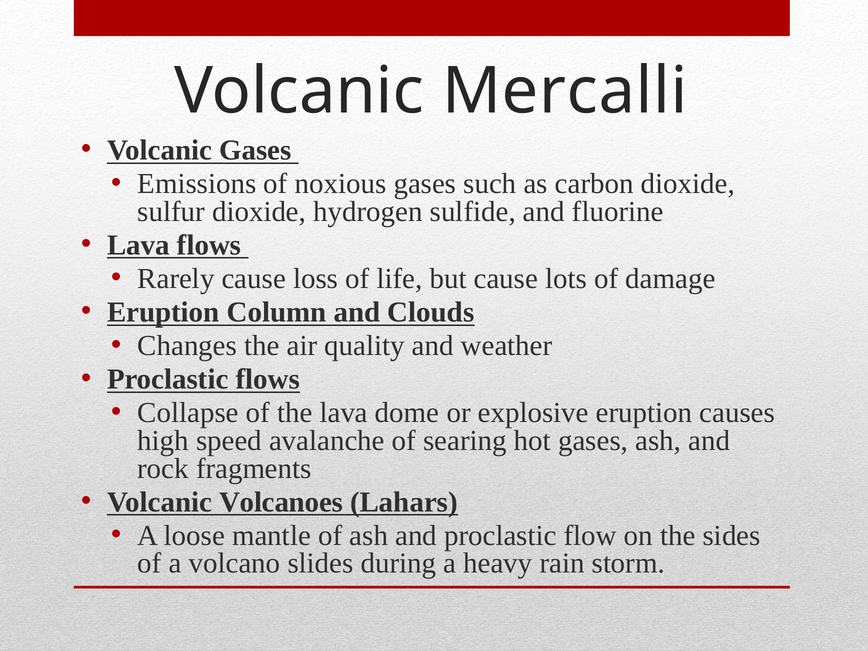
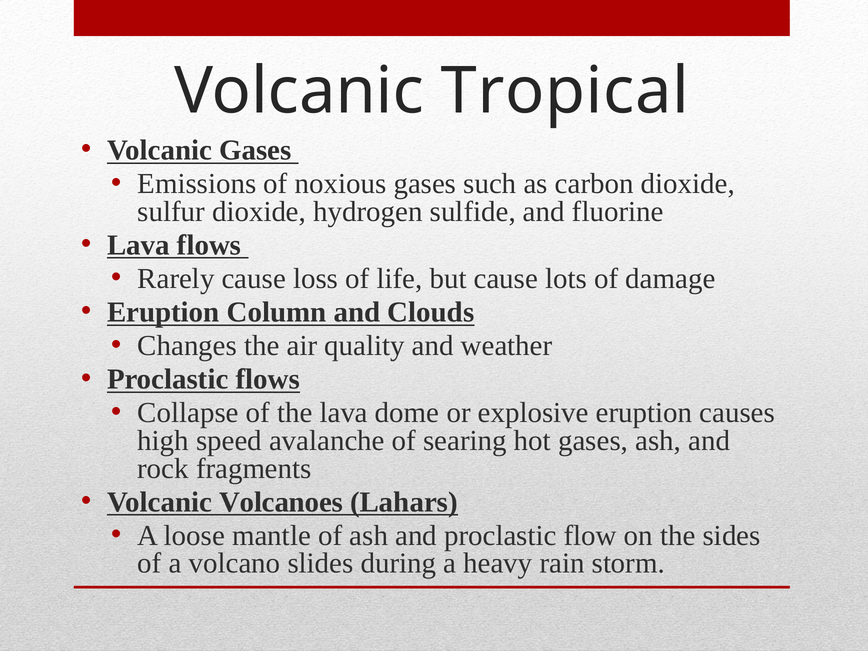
Mercalli: Mercalli -> Tropical (565, 91)
